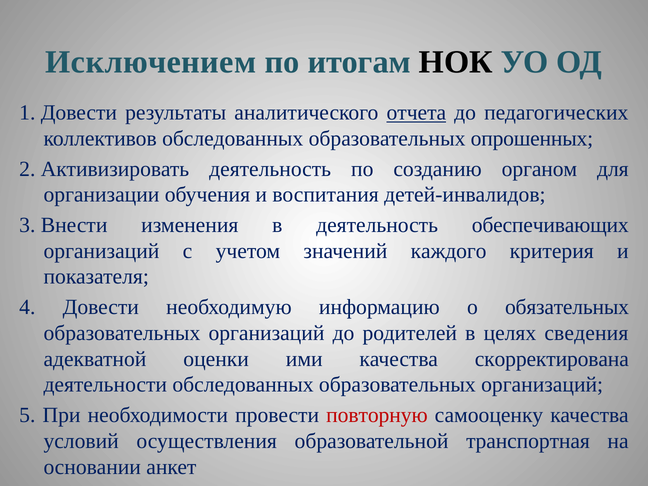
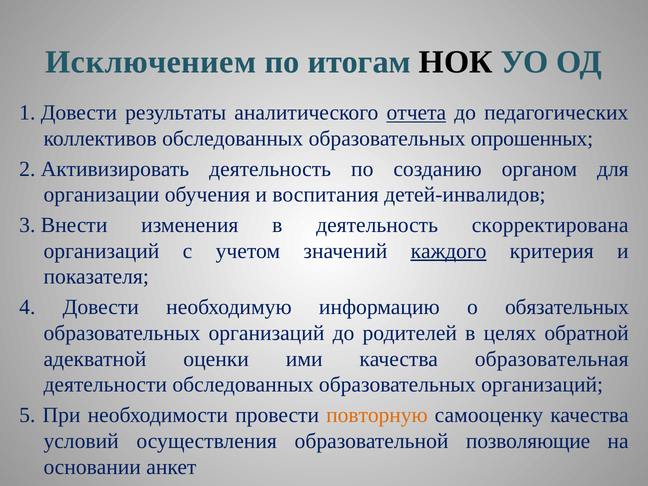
обеспечивающих: обеспечивающих -> скорректирована (550, 225)
каждого underline: none -> present (449, 251)
сведения: сведения -> обратной (587, 333)
скорректирована: скорректирована -> образовательная (552, 359)
повторную colour: red -> orange (377, 415)
транспортная: транспортная -> позволяющие (528, 441)
